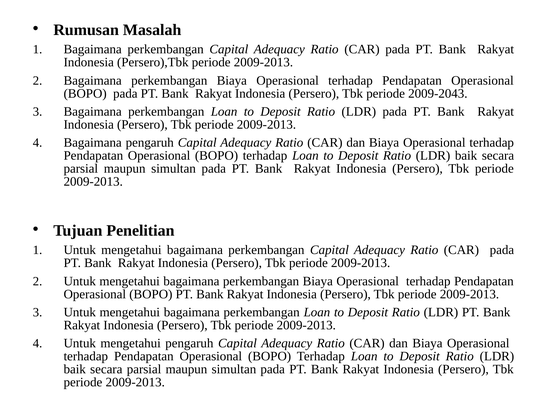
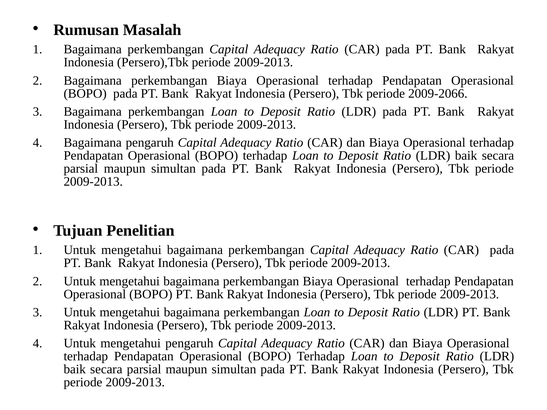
2009-2043: 2009-2043 -> 2009-2066 (438, 93)
